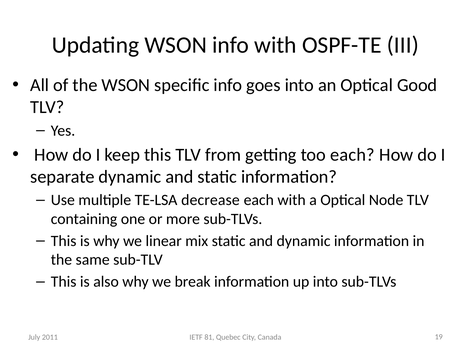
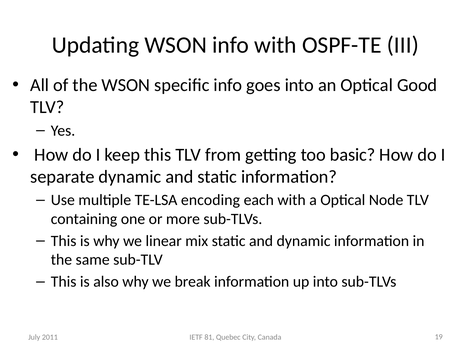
too each: each -> basic (353, 155)
decrease: decrease -> encoding (210, 200)
